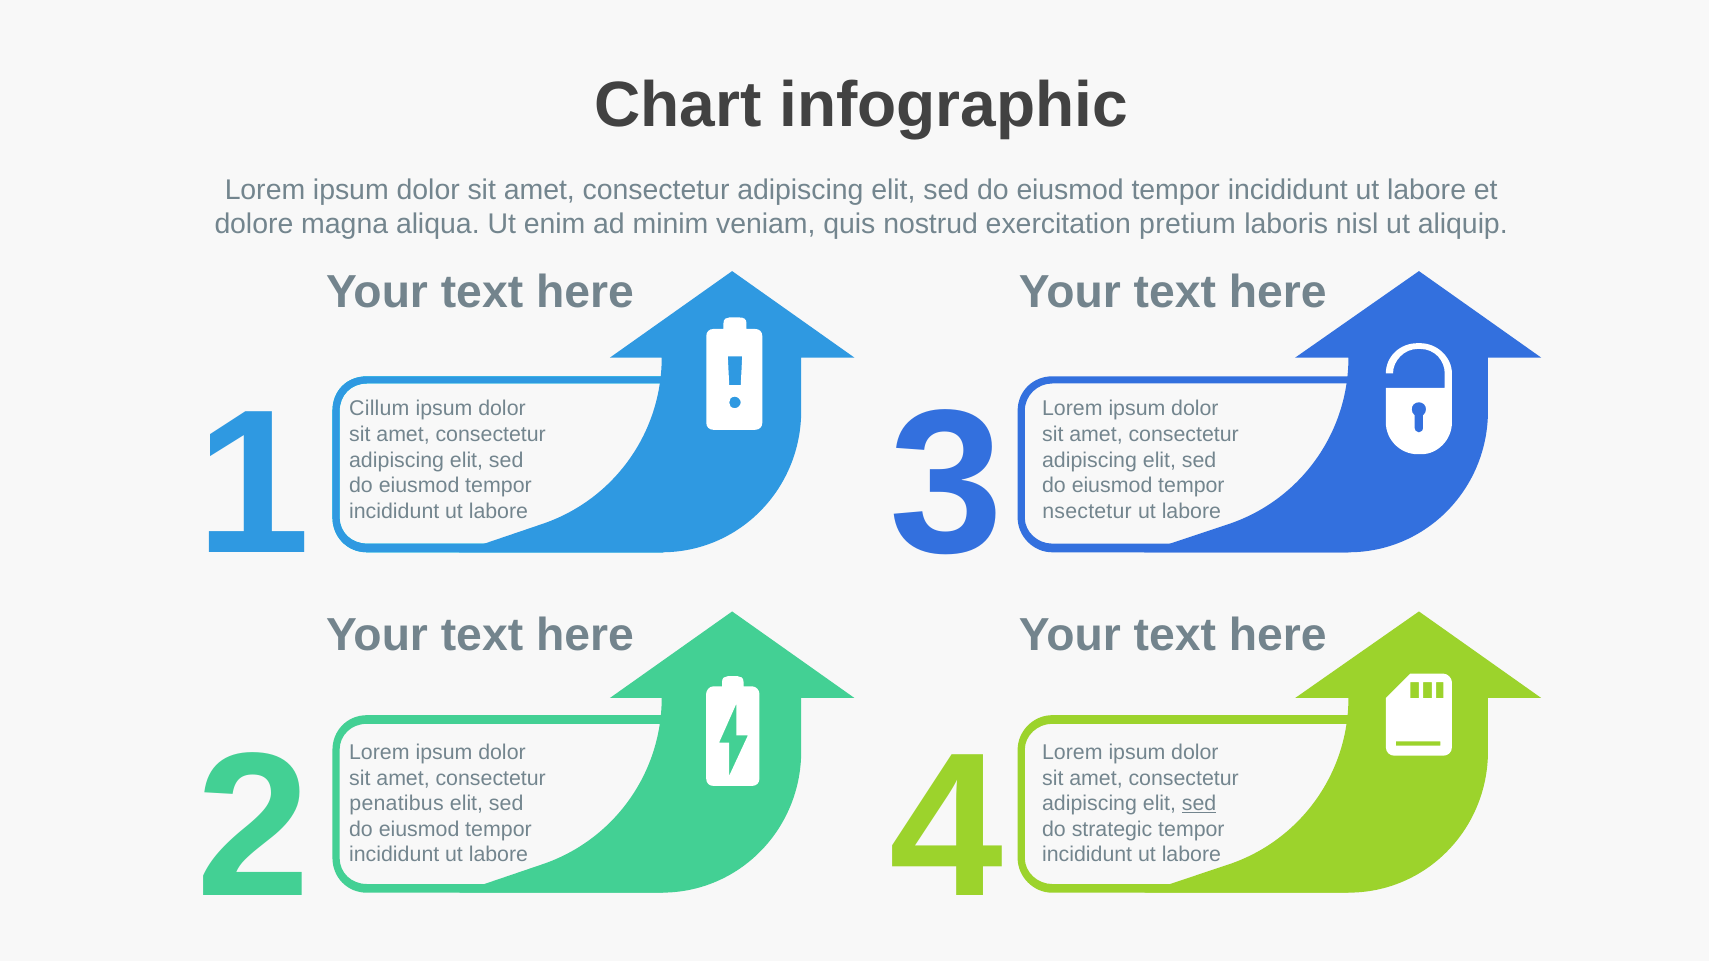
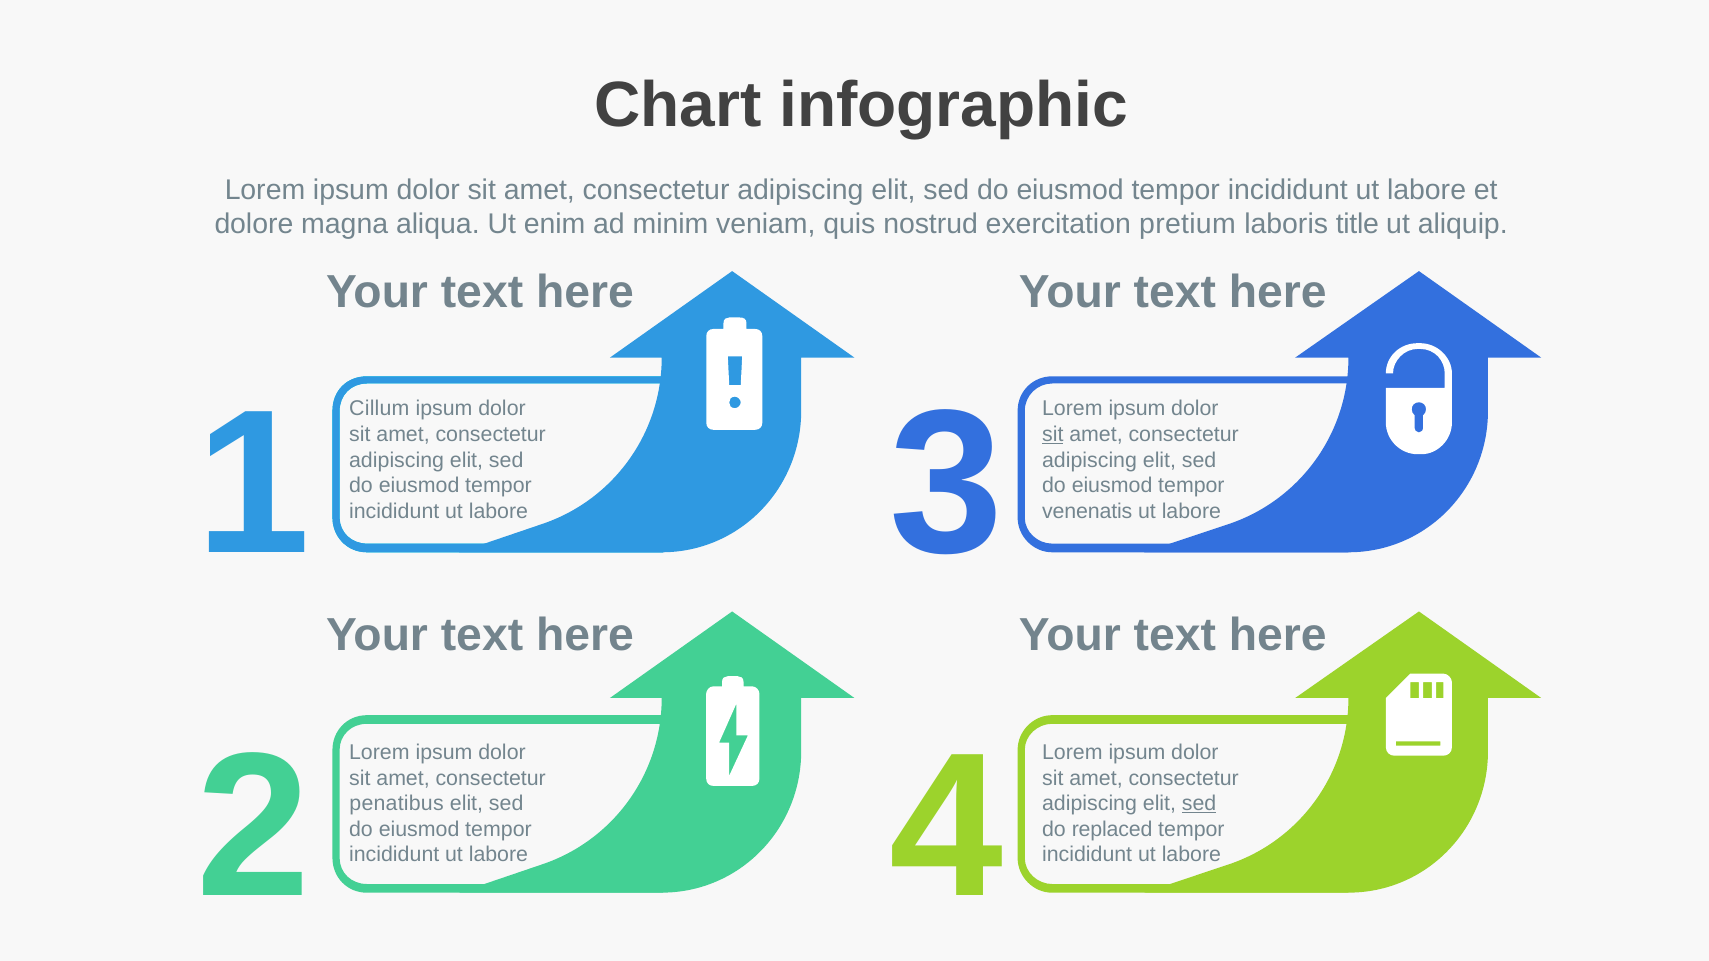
nisl: nisl -> title (1357, 225)
sit underline: none -> present (1053, 435)
nsectetur: nsectetur -> venenatis (1087, 512)
strategic: strategic -> replaced (1112, 830)
